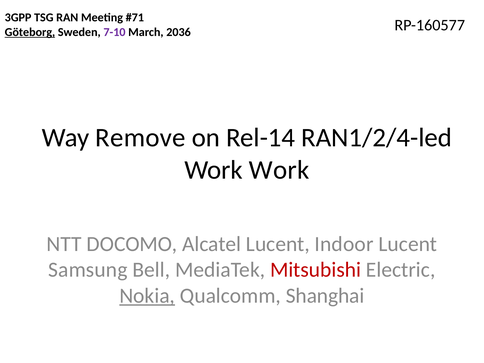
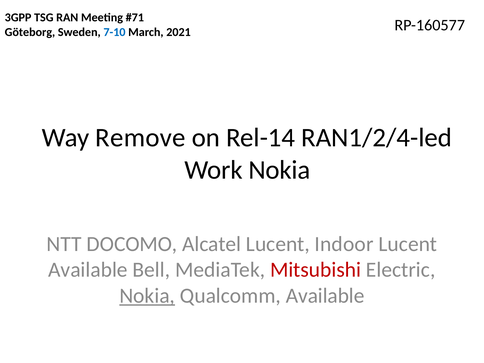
Göteborg underline: present -> none (30, 32)
7-10 colour: purple -> blue (114, 32)
2036: 2036 -> 2021 (179, 32)
Work Work: Work -> Nokia (279, 170)
Samsung: Samsung -> Available (88, 270)
Qualcomm Shanghai: Shanghai -> Available (325, 296)
